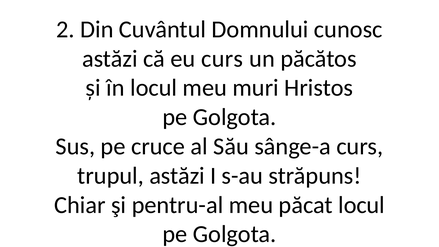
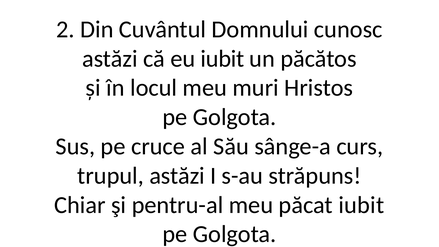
eu curs: curs -> iubit (222, 59)
păcat locul: locul -> iubit (361, 205)
